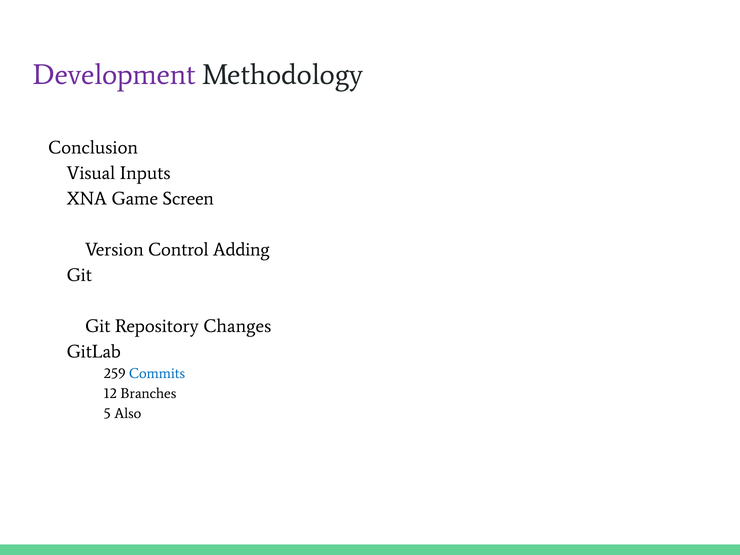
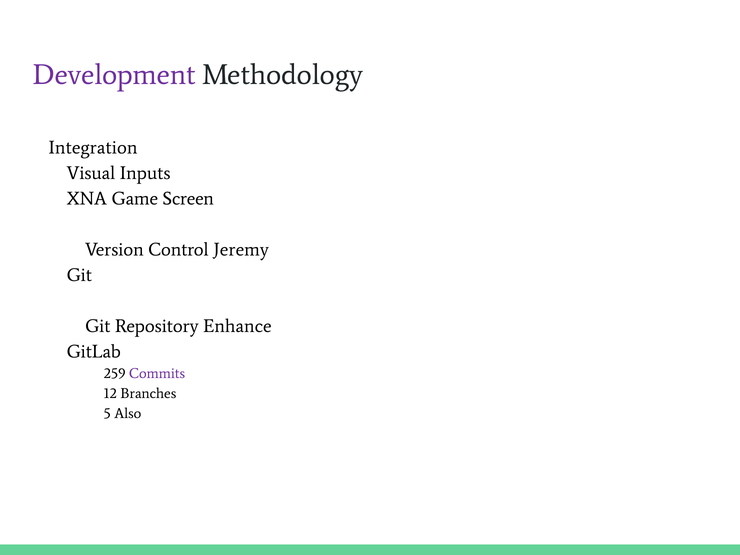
Conclusion: Conclusion -> Integration (93, 147)
Adding: Adding -> Jeremy (241, 250)
Changes: Changes -> Enhance (237, 326)
Commits colour: blue -> purple (157, 374)
